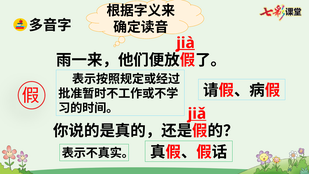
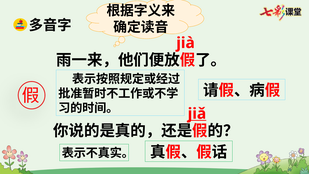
jià underline: present -> none (186, 43)
